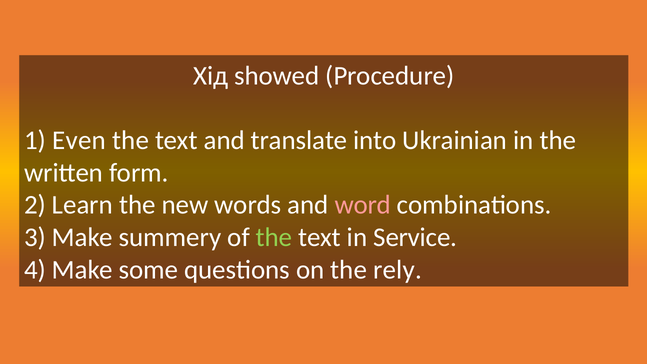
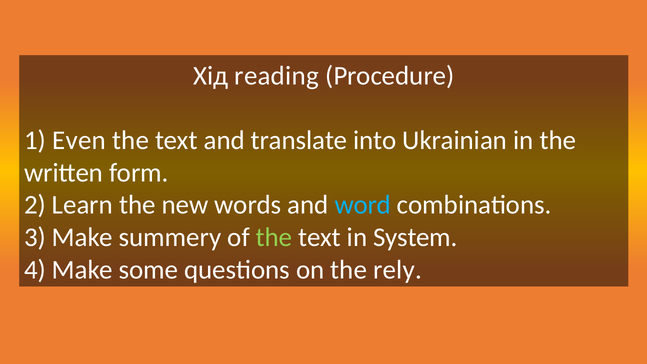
showed: showed -> reading (277, 76)
word colour: pink -> light blue (363, 205)
Service: Service -> System (415, 237)
